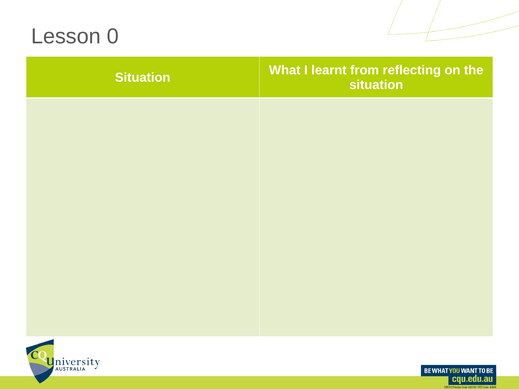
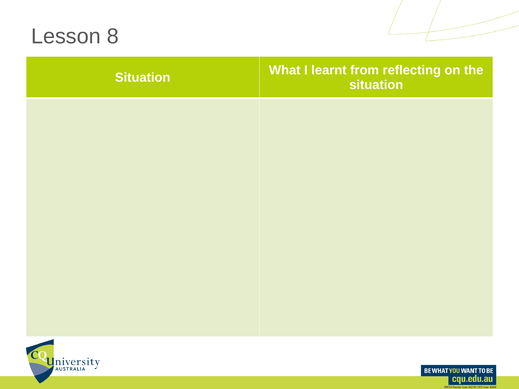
0: 0 -> 8 (113, 36)
